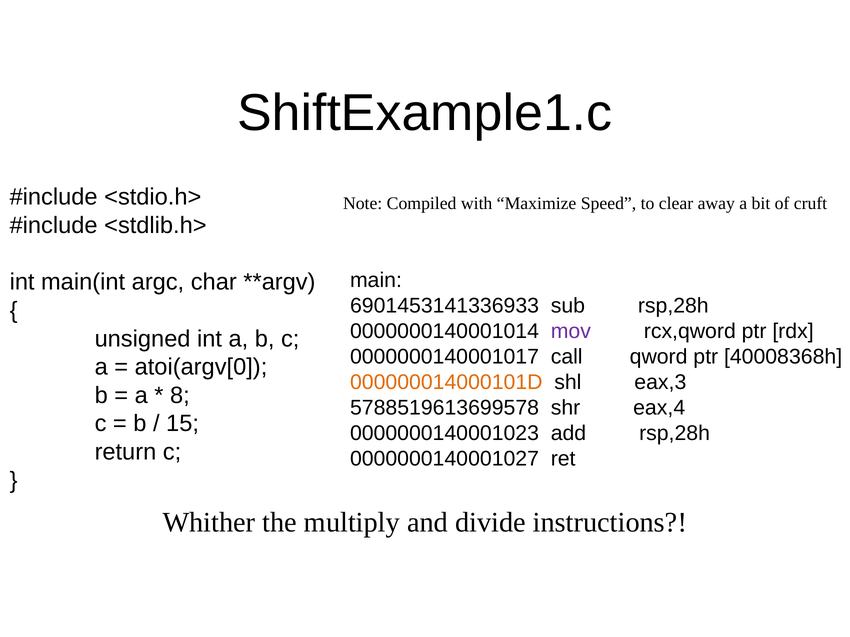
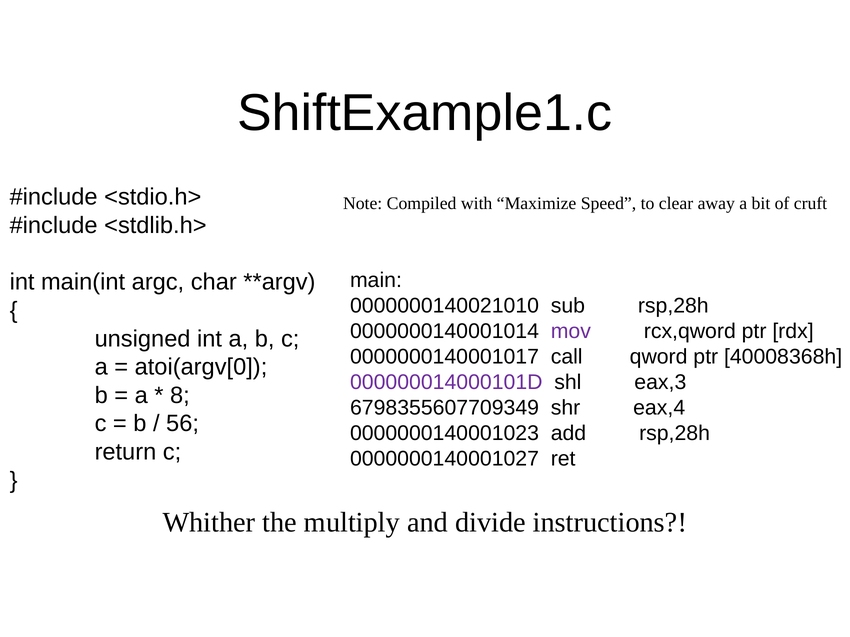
6901453141336933: 6901453141336933 -> 0000000140021010 (445, 306)
000000014000101D colour: orange -> purple (446, 383)
5788519613699578: 5788519613699578 -> 6798355607709349 (445, 408)
15: 15 -> 56 (183, 424)
